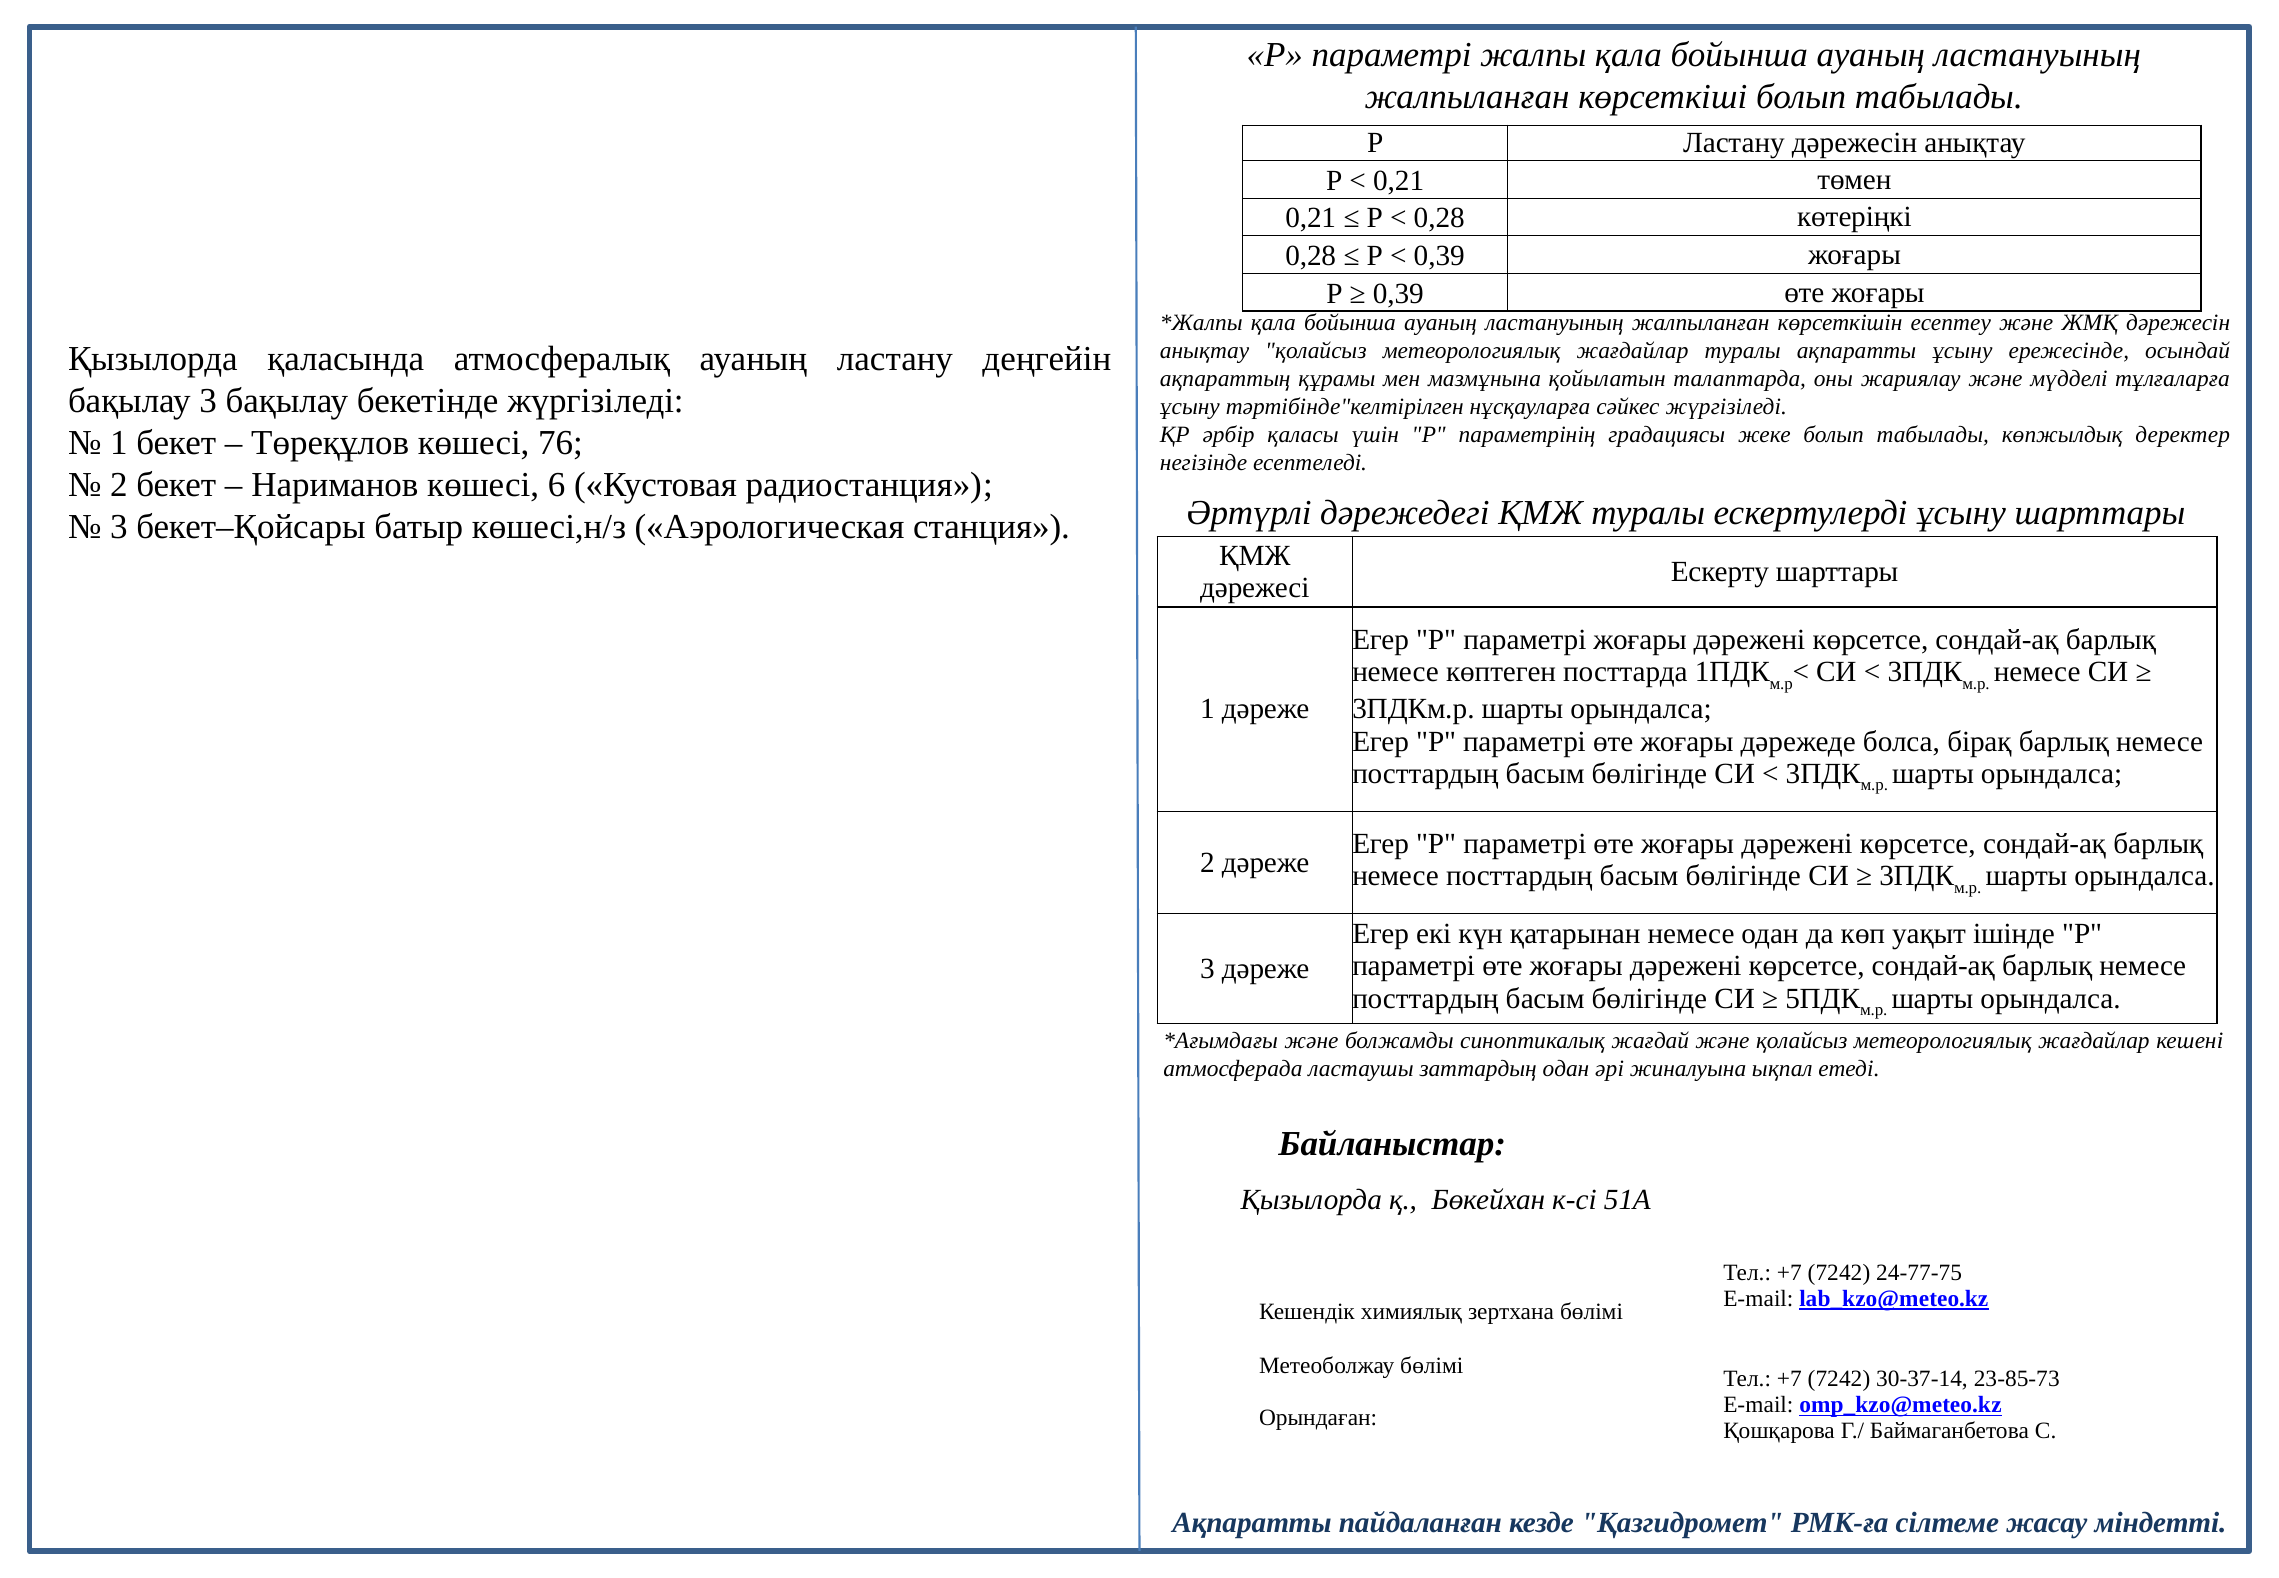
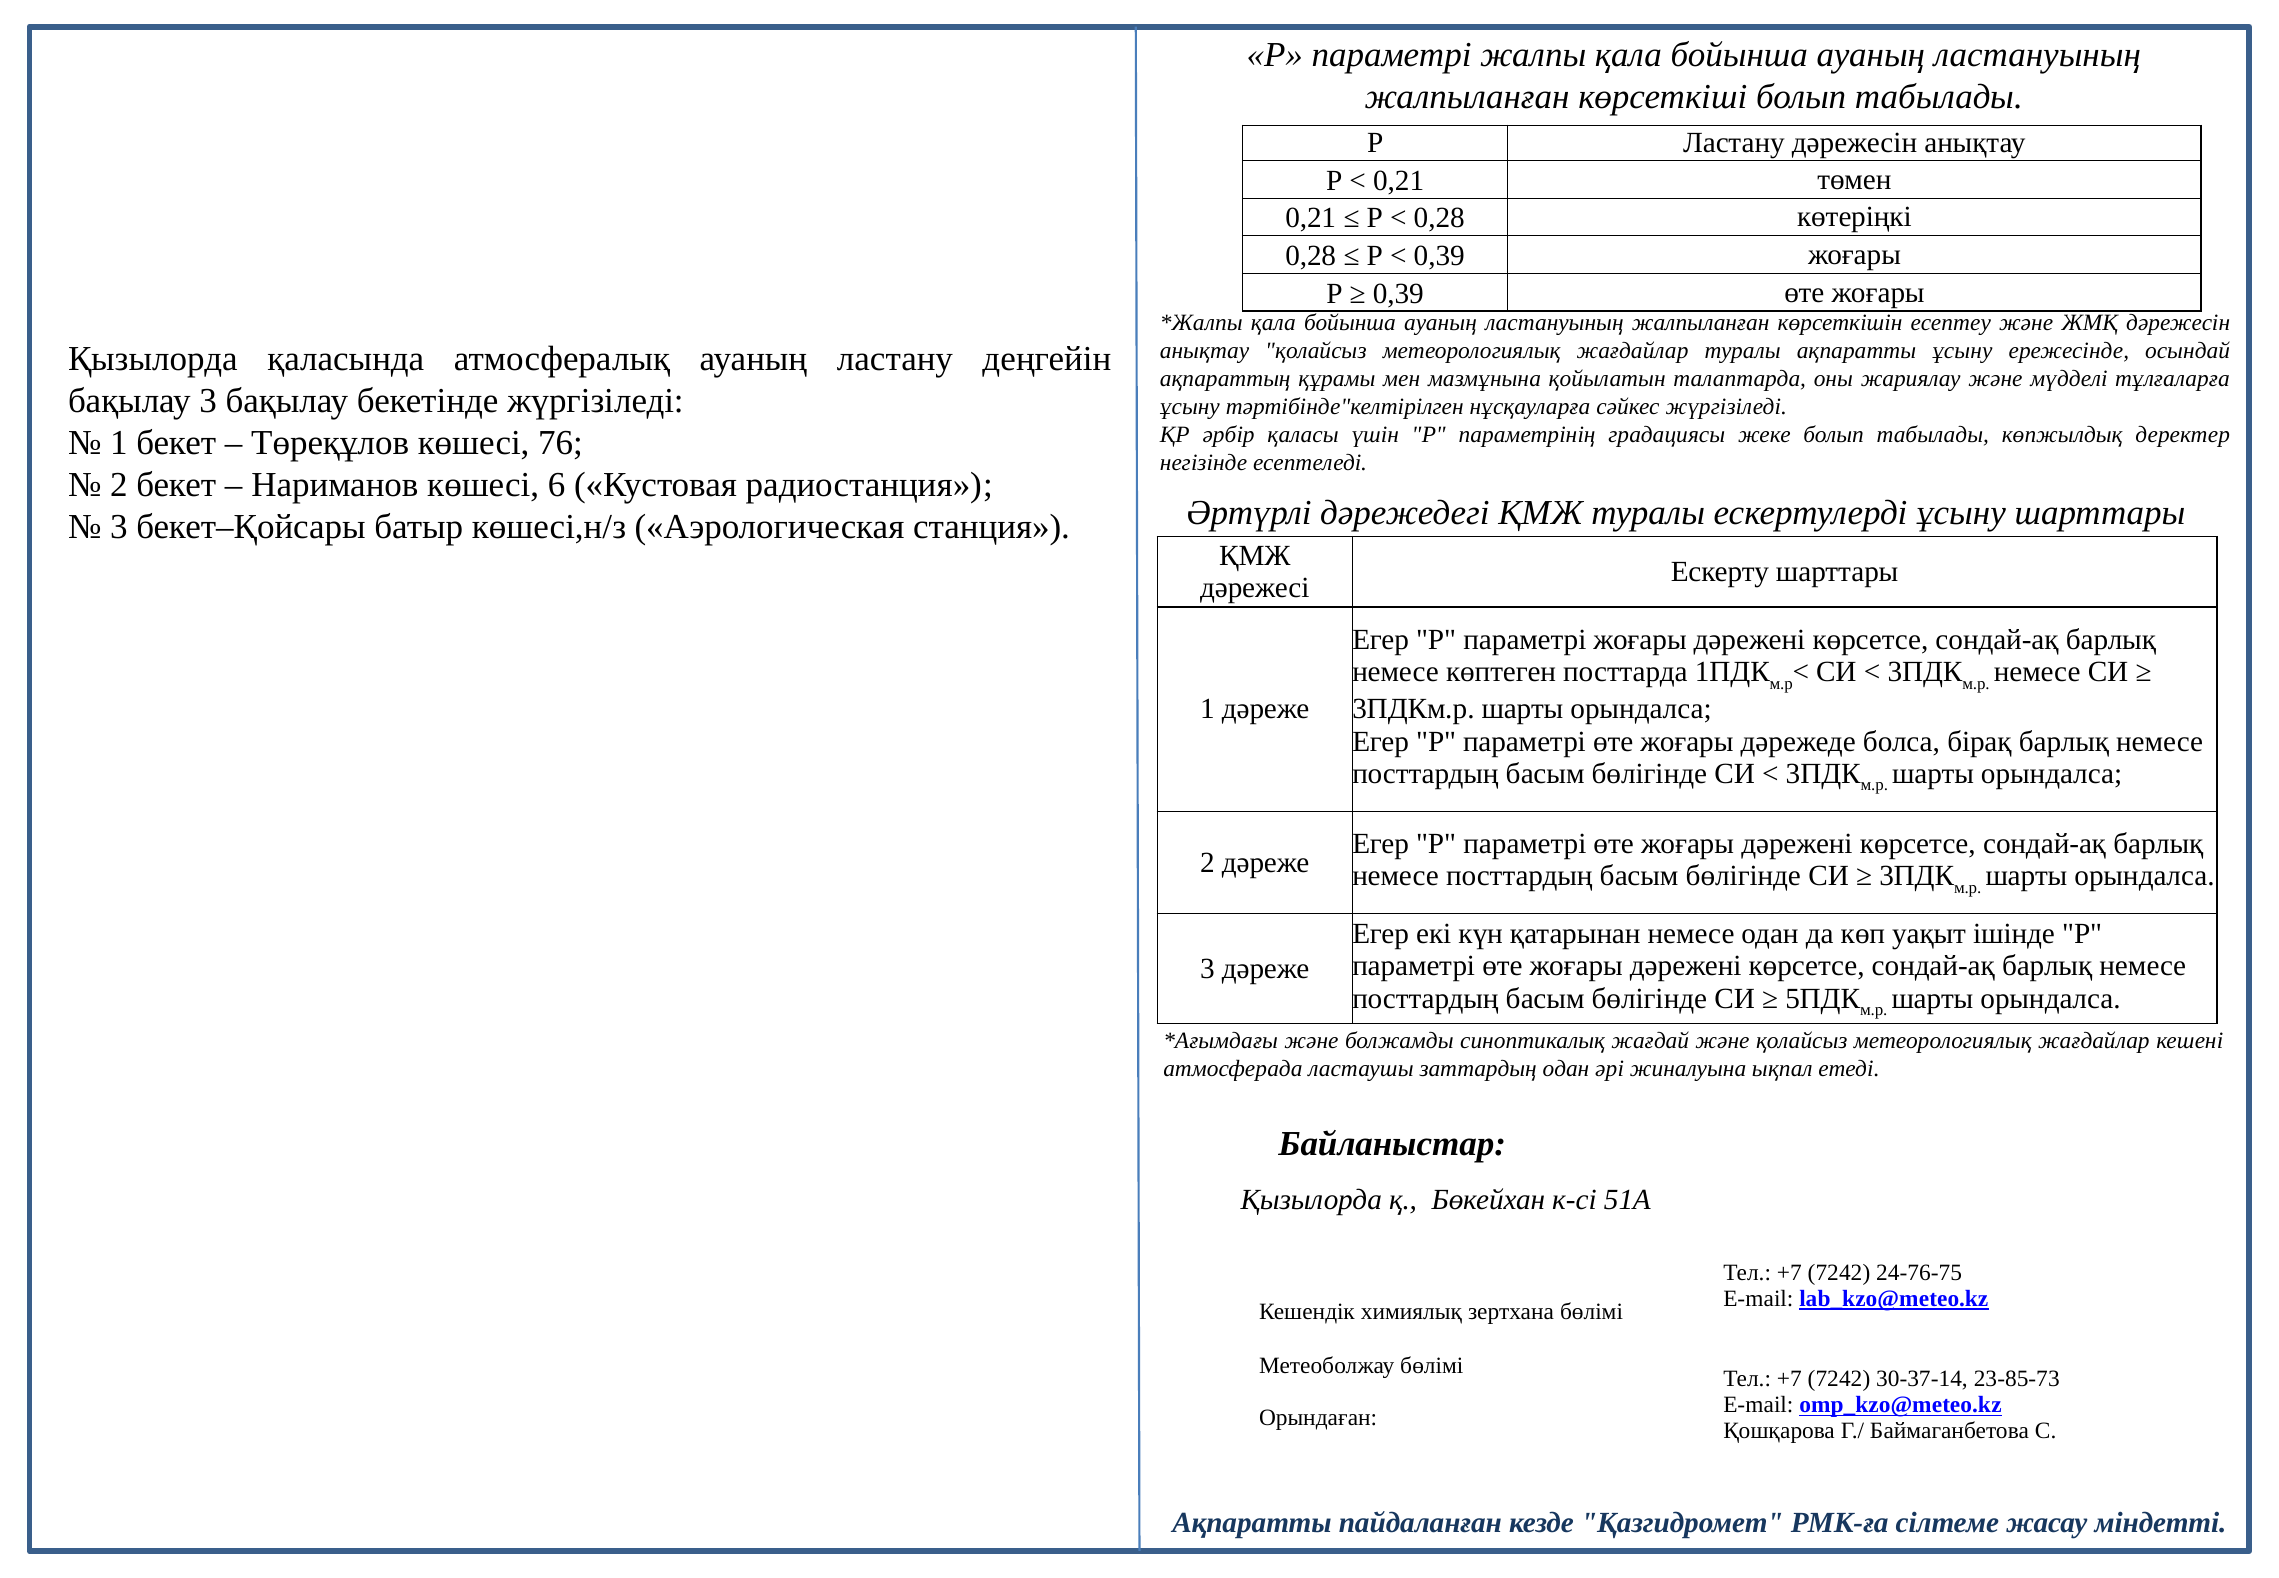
24-77-75: 24-77-75 -> 24-76-75 (1919, 1273)
